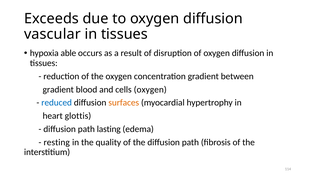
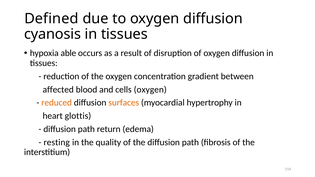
Exceeds: Exceeds -> Defined (51, 19)
vascular: vascular -> cyanosis (53, 34)
gradient: gradient -> affected (58, 90)
reduced colour: blue -> orange (57, 103)
lasting: lasting -> return (109, 129)
